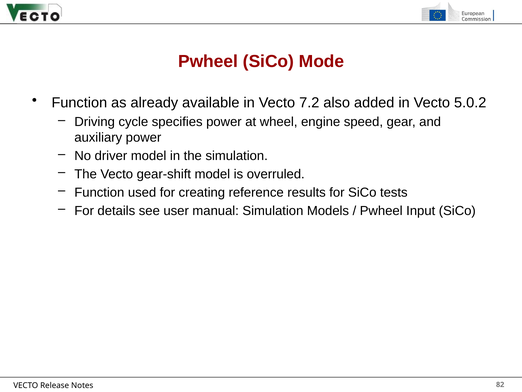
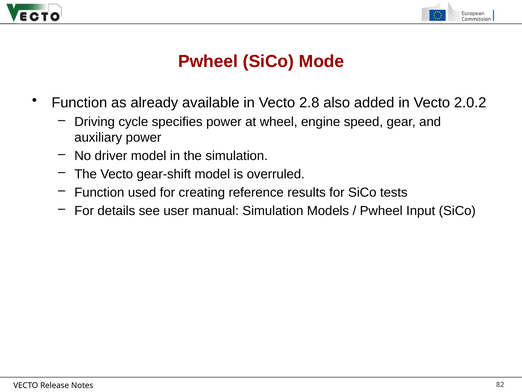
7.2: 7.2 -> 2.8 (309, 103)
5.0.2: 5.0.2 -> 2.0.2 (470, 103)
